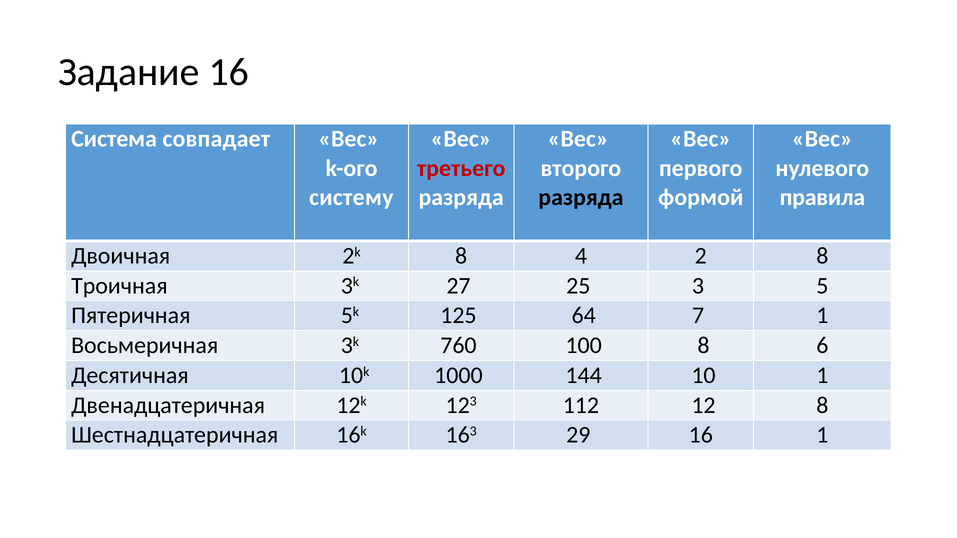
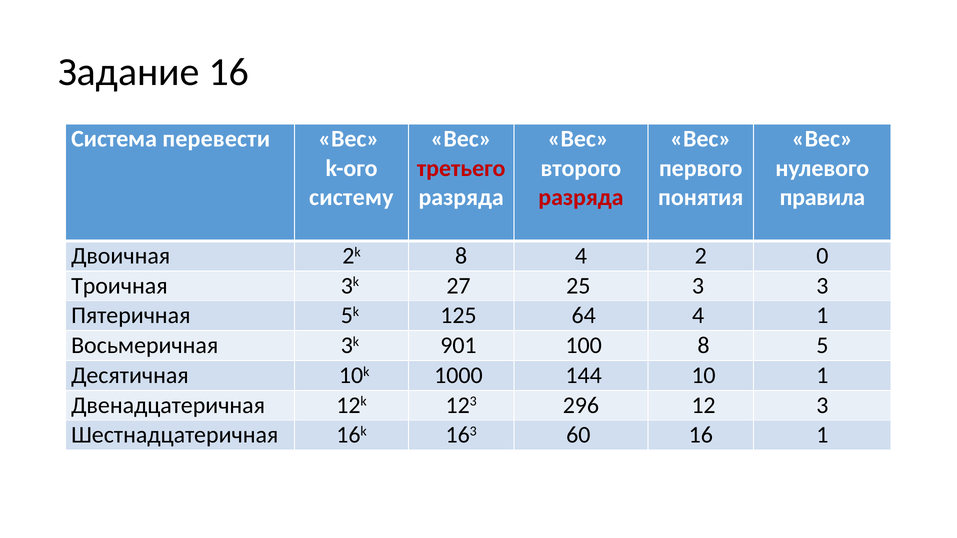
совпадает: совпадает -> перевести (216, 139)
разряда colour: black -> red (581, 198)
формой: формой -> понятия (701, 198)
2 8: 8 -> 0 (822, 256)
3 5: 5 -> 3 (822, 286)
64 7: 7 -> 4 (698, 316)
760: 760 -> 901 (458, 346)
6: 6 -> 5 (822, 346)
112: 112 -> 296 (581, 405)
12 8: 8 -> 3 (822, 405)
29: 29 -> 60 (578, 435)
